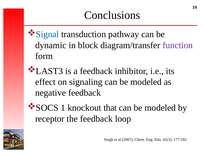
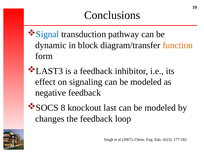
function colour: purple -> orange (178, 45)
1: 1 -> 8 (63, 108)
that: that -> last (110, 108)
receptor: receptor -> changes (50, 119)
